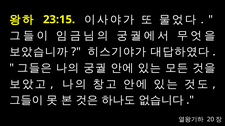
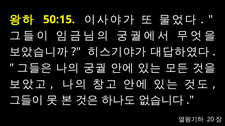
23:15: 23:15 -> 50:15 (59, 20)
